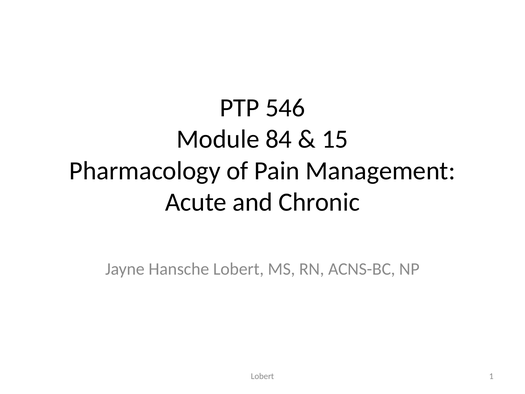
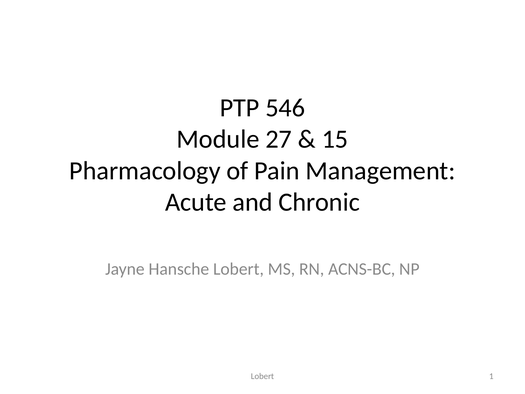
84: 84 -> 27 (279, 139)
